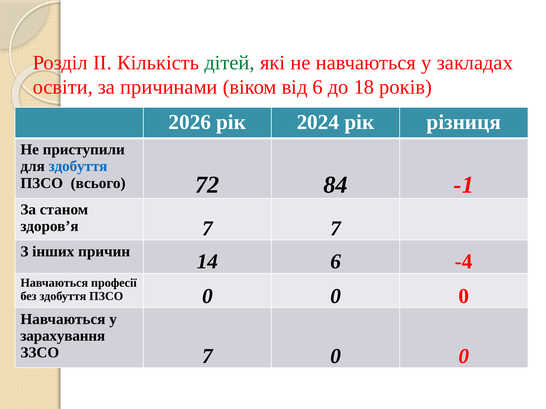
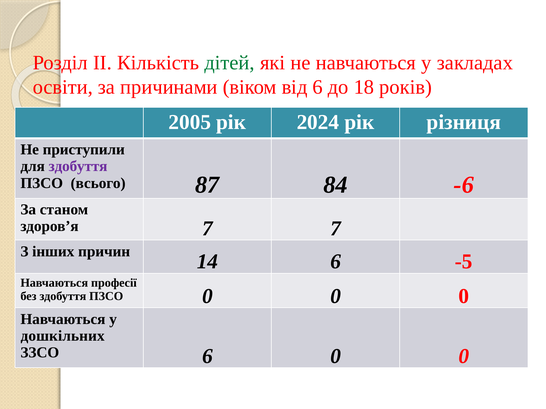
2026: 2026 -> 2005 (190, 122)
здобуття colour: blue -> purple (78, 167)
72: 72 -> 87 (207, 185)
-1: -1 -> -6 (464, 185)
-4: -4 -> -5 (464, 262)
зарахування: зарахування -> дошкільних (63, 336)
ЗЗСО 7: 7 -> 6 (207, 357)
